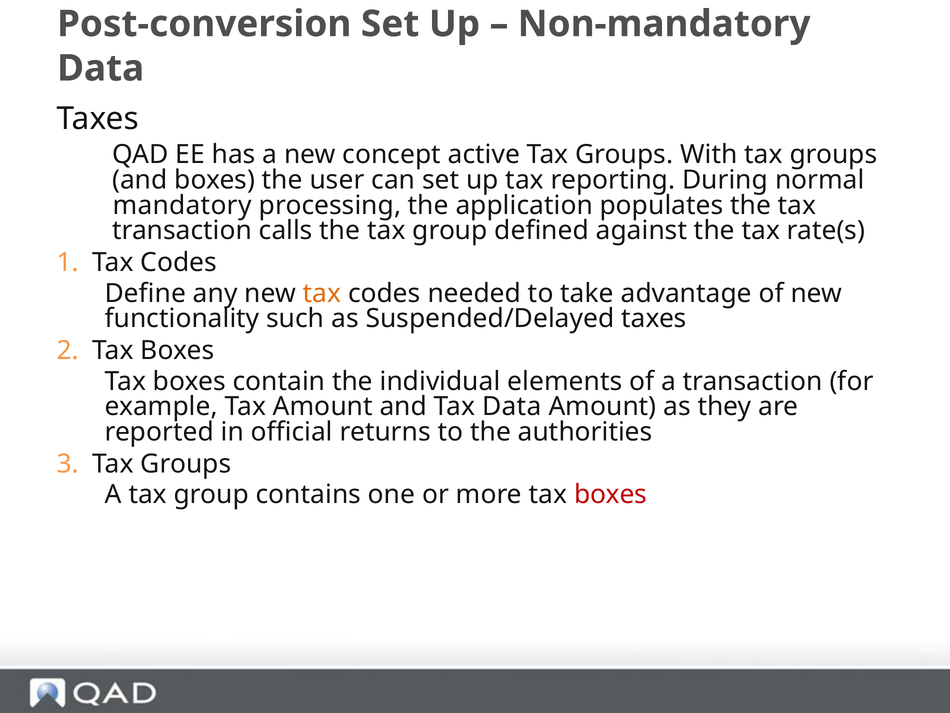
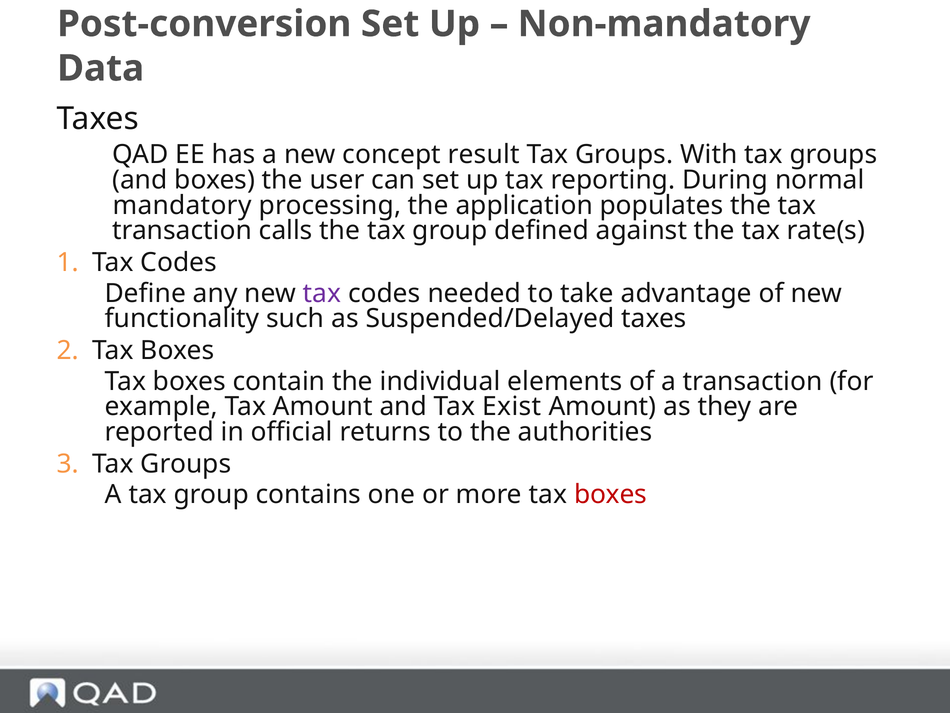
active: active -> result (484, 155)
tax colour: orange -> purple (322, 293)
Tax Data: Data -> Exist (512, 406)
